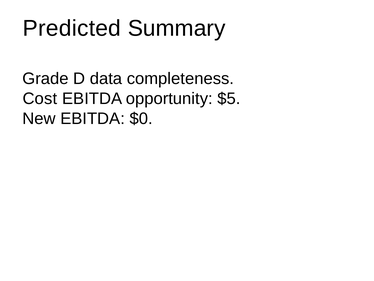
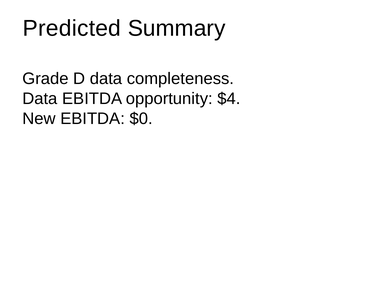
Cost: Cost -> Data (40, 98)
$5: $5 -> $4 (229, 98)
